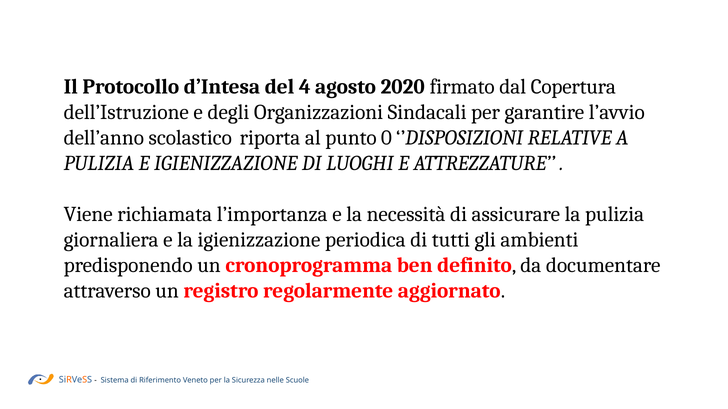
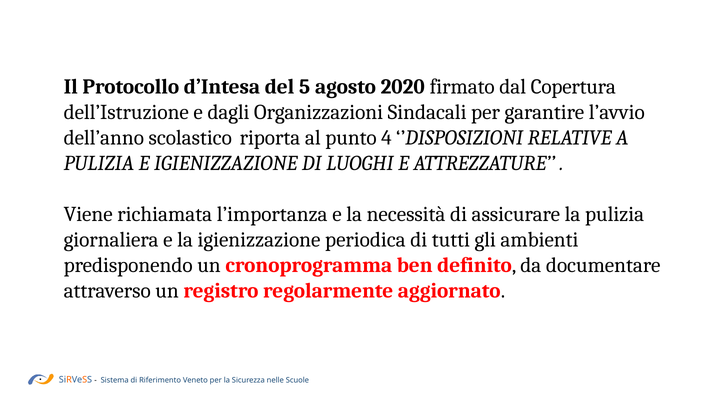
4: 4 -> 5 (305, 87)
degli: degli -> dagli (228, 113)
0: 0 -> 4 (386, 138)
